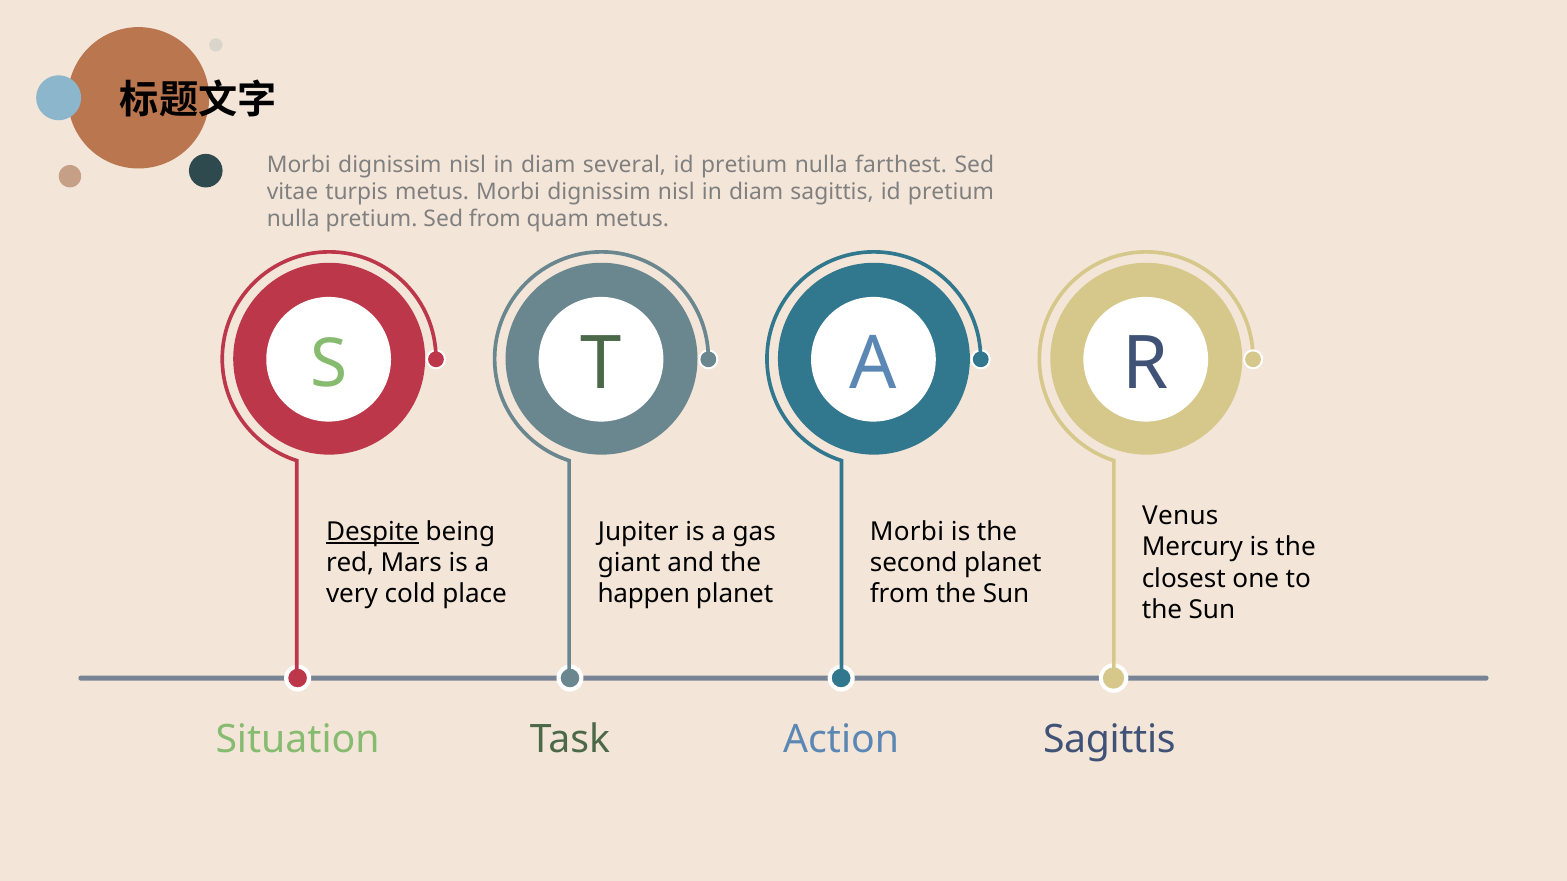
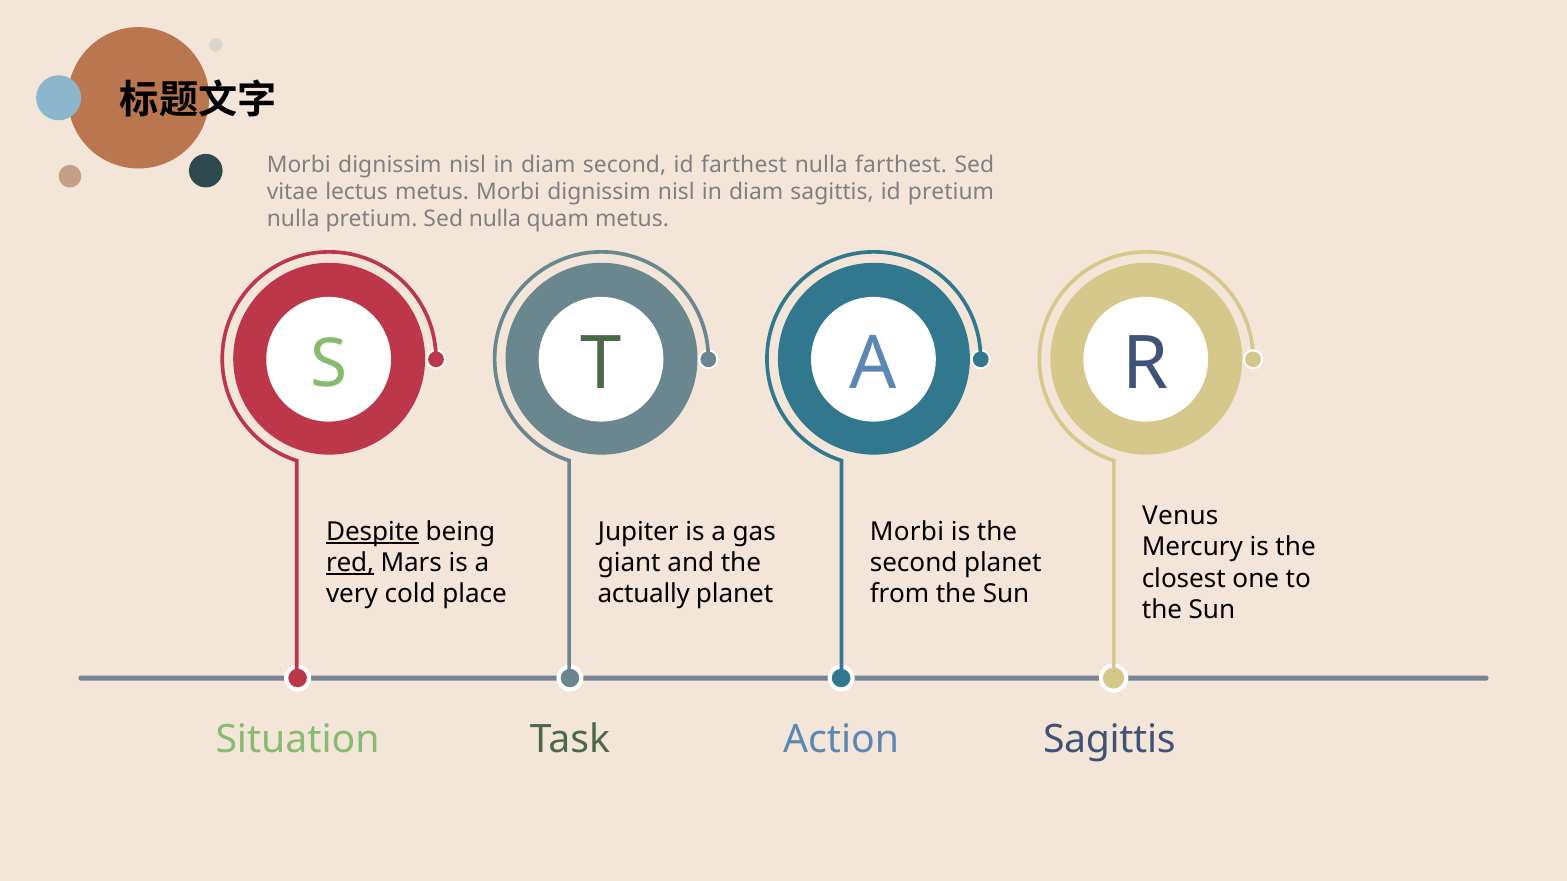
diam several: several -> second (625, 165)
pretium: pretium -> farthest (744, 165)
turpis: turpis -> lectus (357, 192)
Sed from: from -> nulla (495, 219)
red underline: none -> present (350, 563)
happen: happen -> actually (644, 594)
